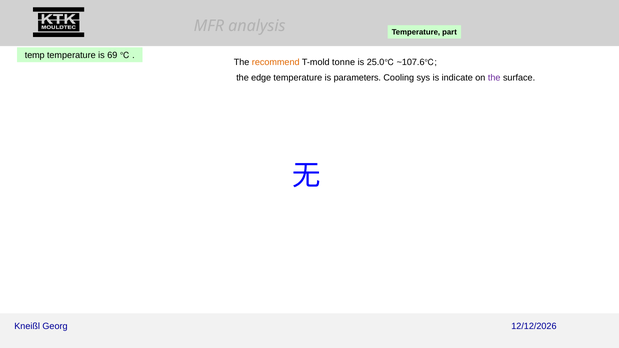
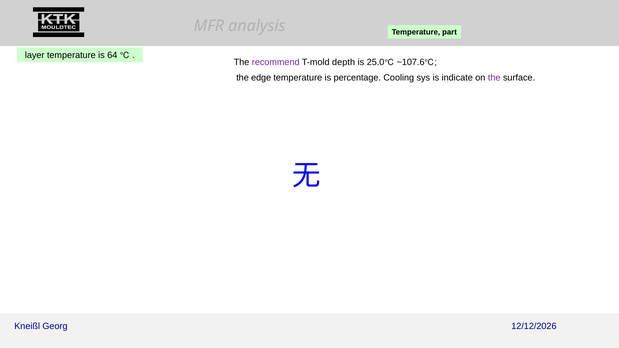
temp: temp -> layer (35, 55)
69: 69 -> 64 (112, 55)
recommend colour: orange -> purple (276, 62)
tonne: tonne -> depth (344, 62)
parameters: parameters -> percentage (357, 78)
